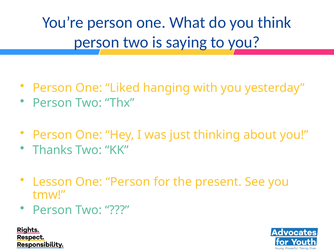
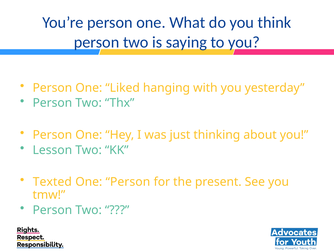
Thanks: Thanks -> Lesson (52, 150)
Lesson: Lesson -> Texted (52, 182)
